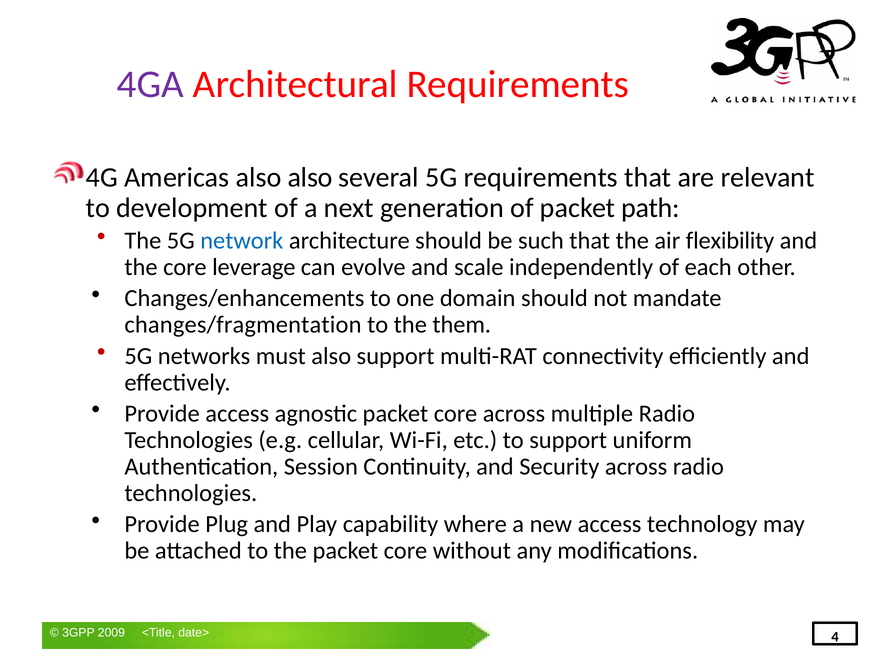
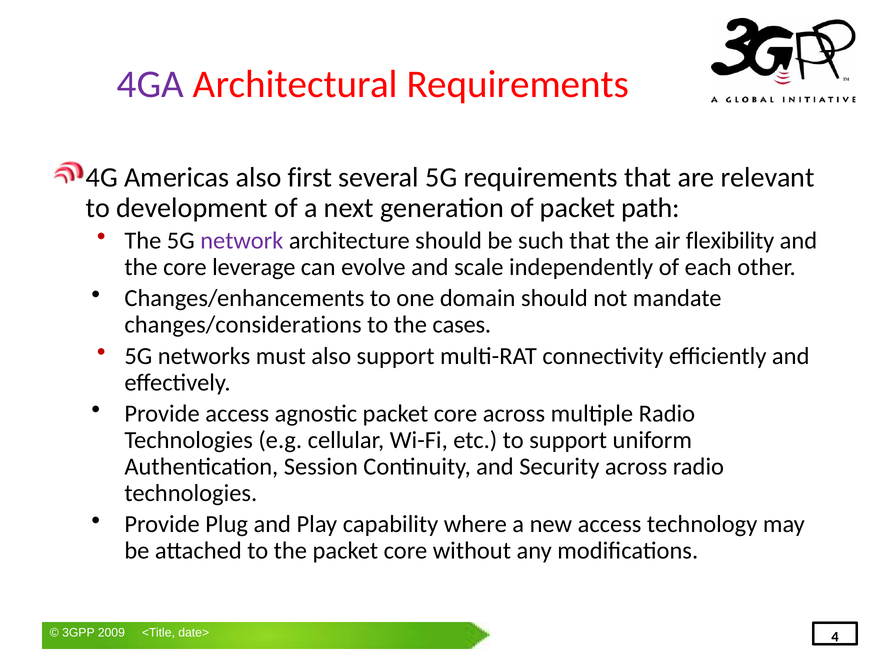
also also: also -> first (310, 177)
network colour: blue -> purple (242, 241)
changes/fragmentation: changes/fragmentation -> changes/considerations (243, 325)
them: them -> cases (462, 325)
